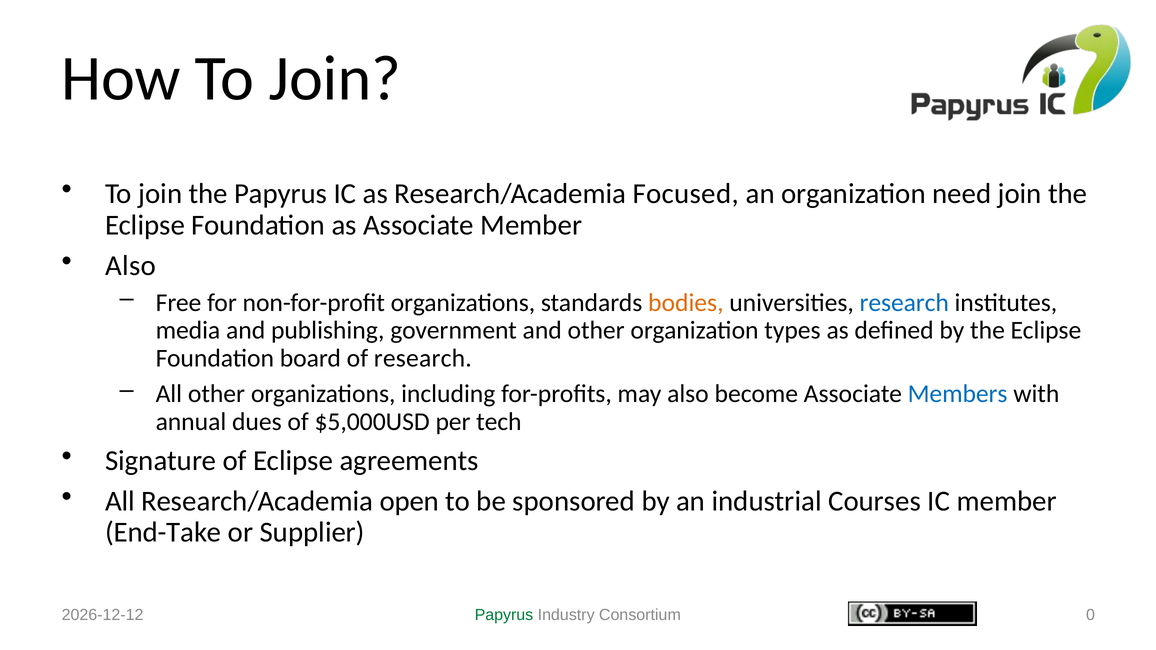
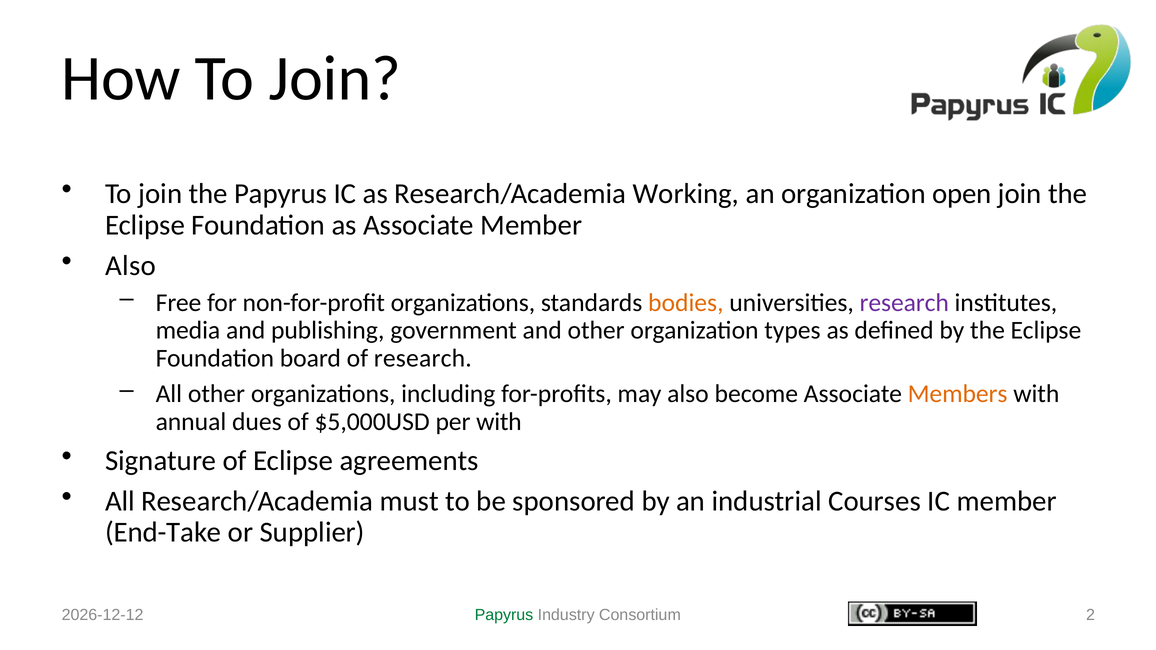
Focused: Focused -> Working (686, 194)
need: need -> open (962, 194)
research colour: blue -> purple (904, 303)
Members colour: blue -> orange (958, 394)
per tech: tech -> with (499, 422)
open: open -> must (409, 501)
0: 0 -> 2 (1090, 615)
